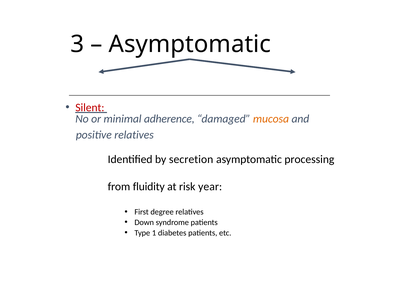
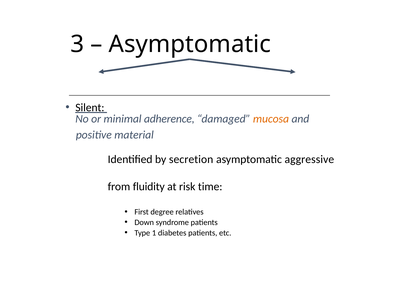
Silent colour: red -> black (90, 107)
positive relatives: relatives -> material (134, 135)
processing: processing -> aggressive (309, 159)
year: year -> time (210, 186)
